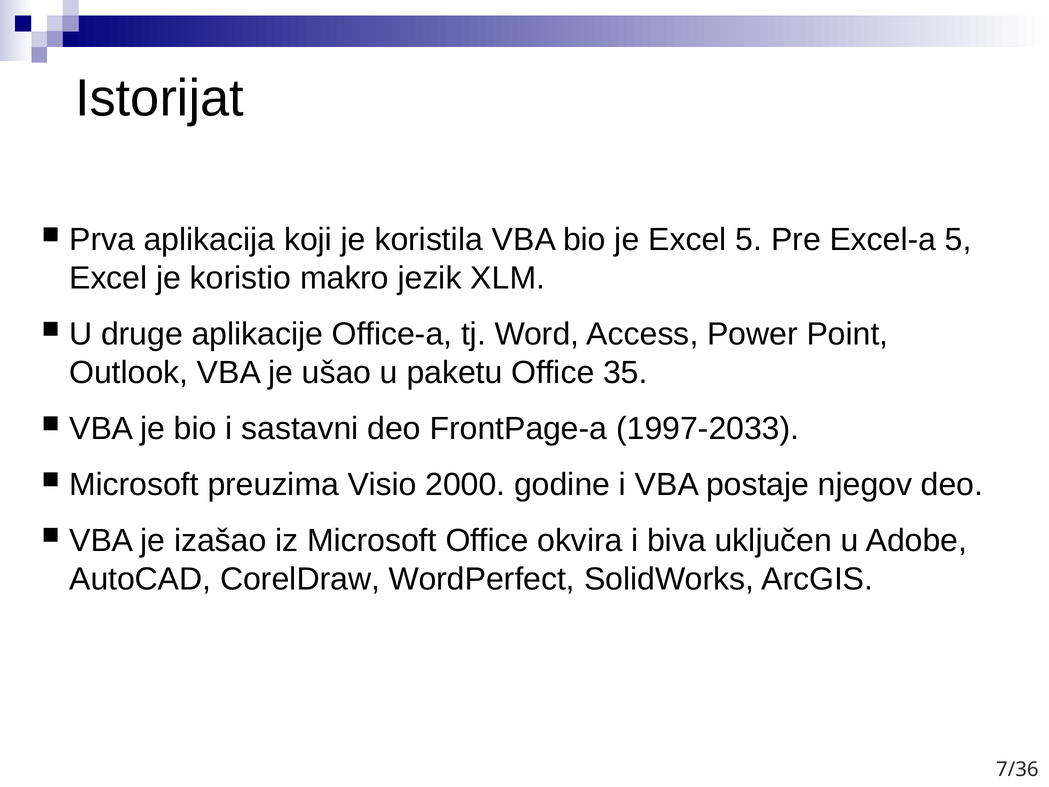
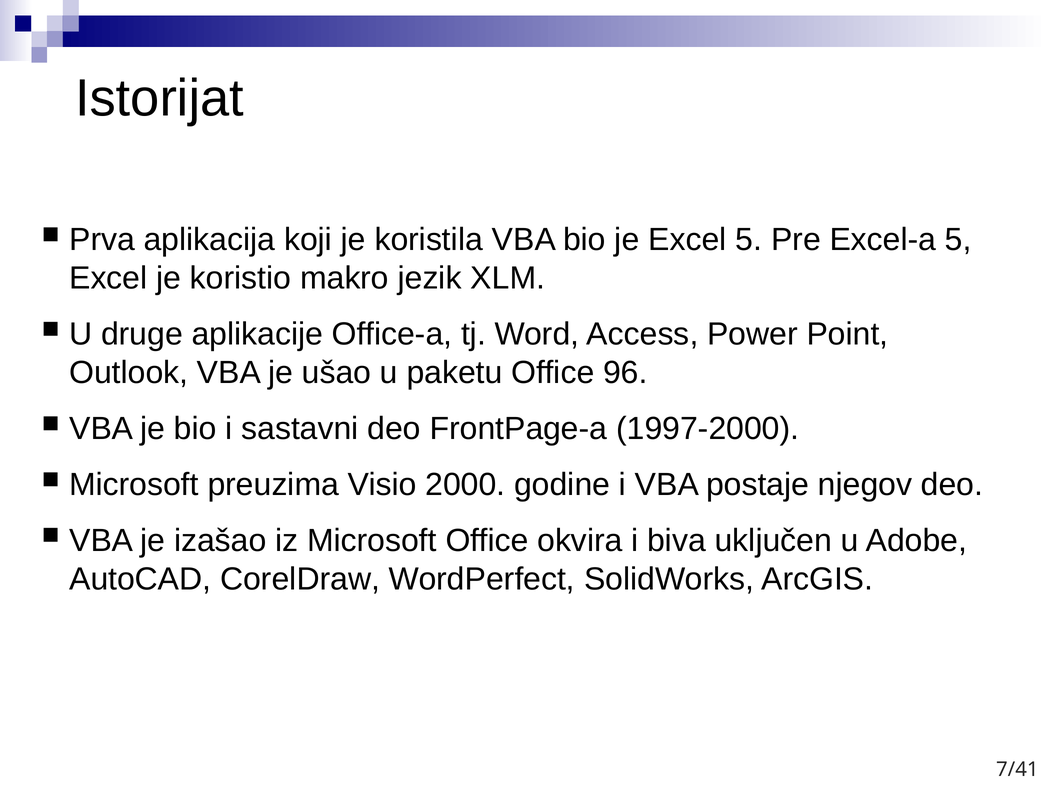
35: 35 -> 96 (625, 373)
1997-2033: 1997-2033 -> 1997-2000 (708, 429)
7/36: 7/36 -> 7/41 (1017, 769)
